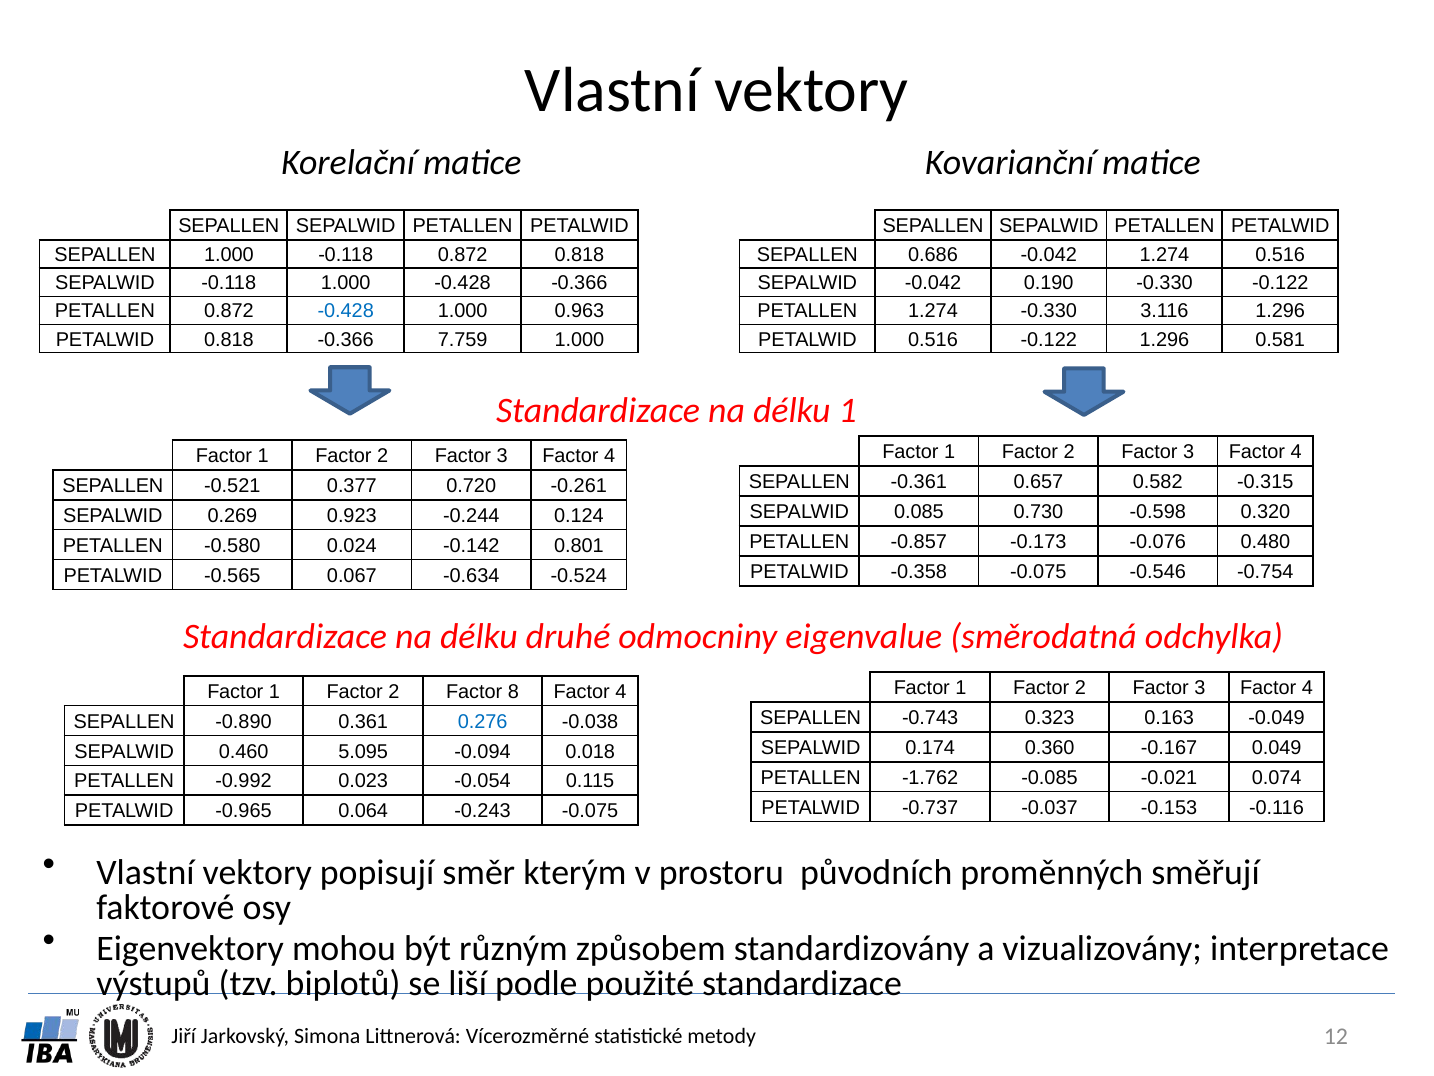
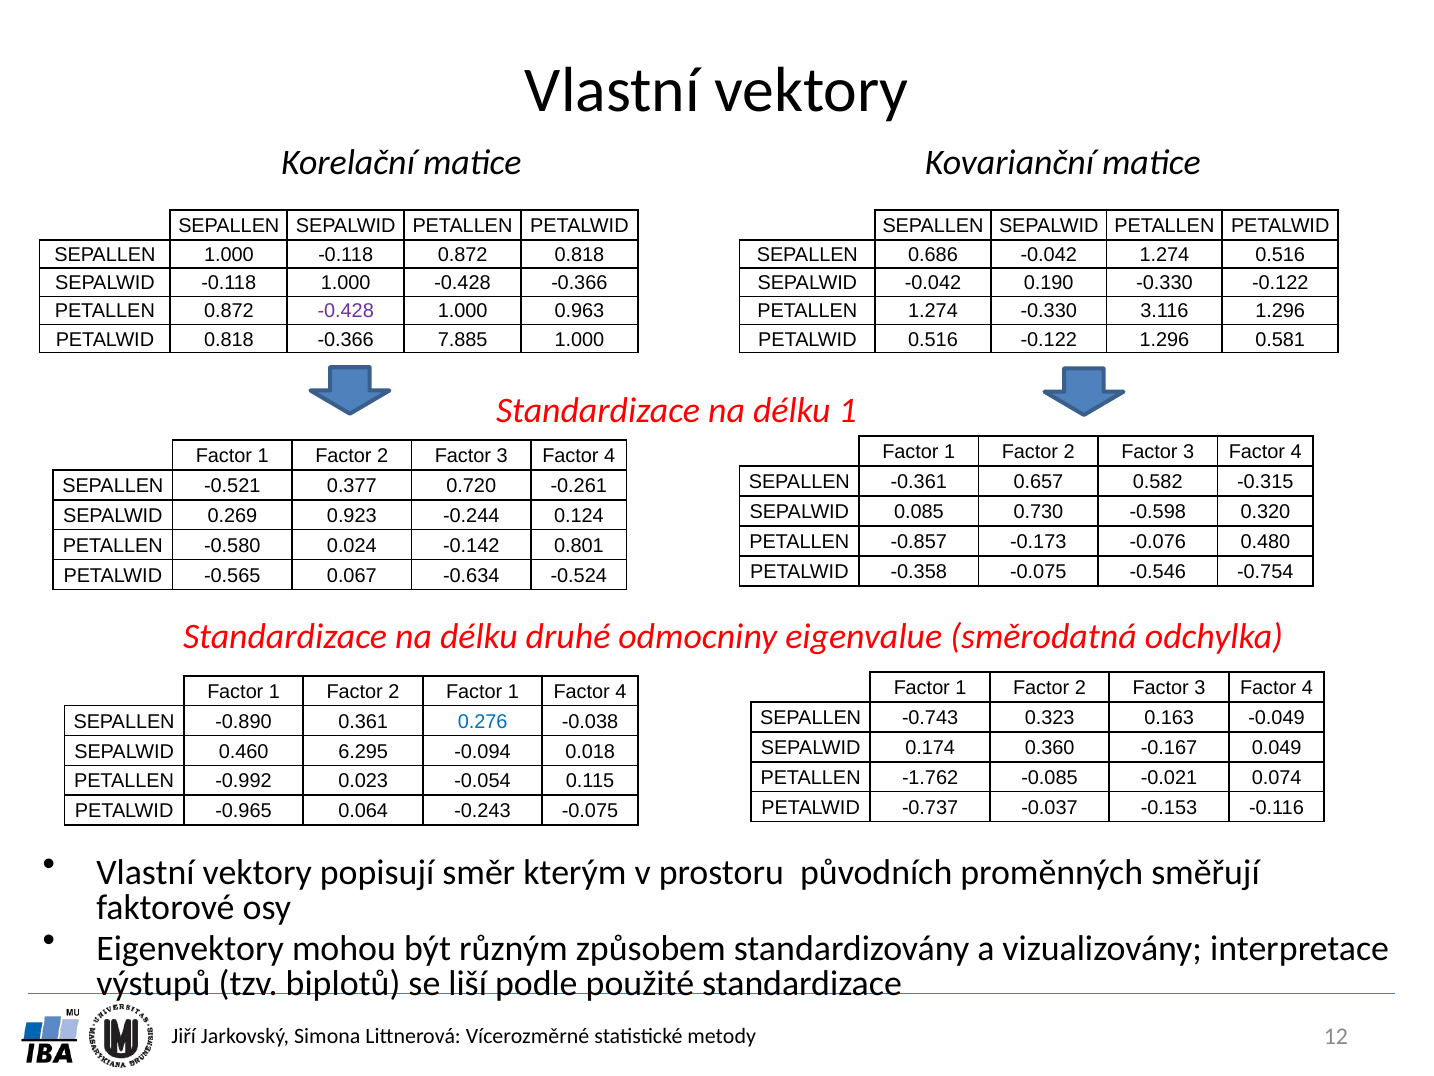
-0.428 colour: blue -> purple (346, 311)
7.759: 7.759 -> 7.885 (463, 339)
2 Factor 8: 8 -> 1 (513, 691)
5.095: 5.095 -> 6.295 (363, 751)
